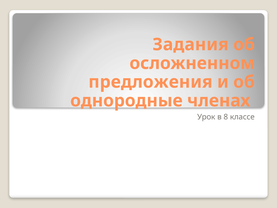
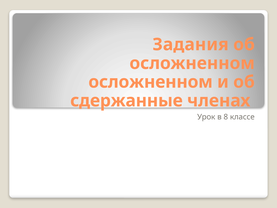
предложения: предложения -> осложненном (151, 82)
однородные: однородные -> сдержанные (126, 101)
